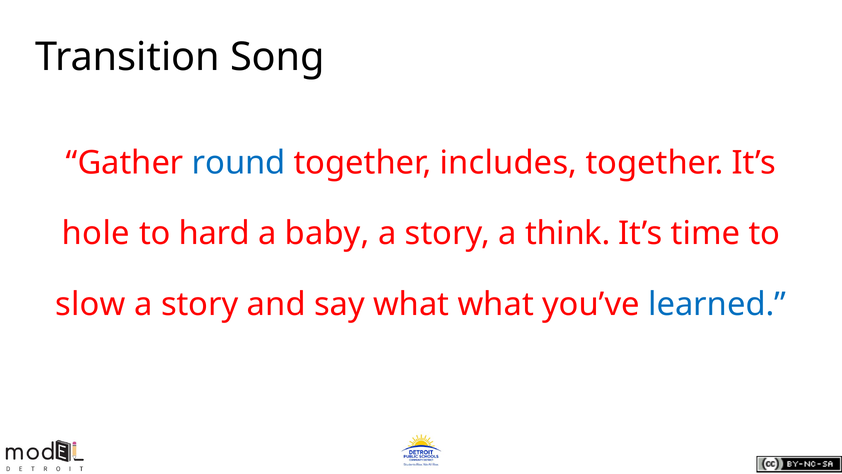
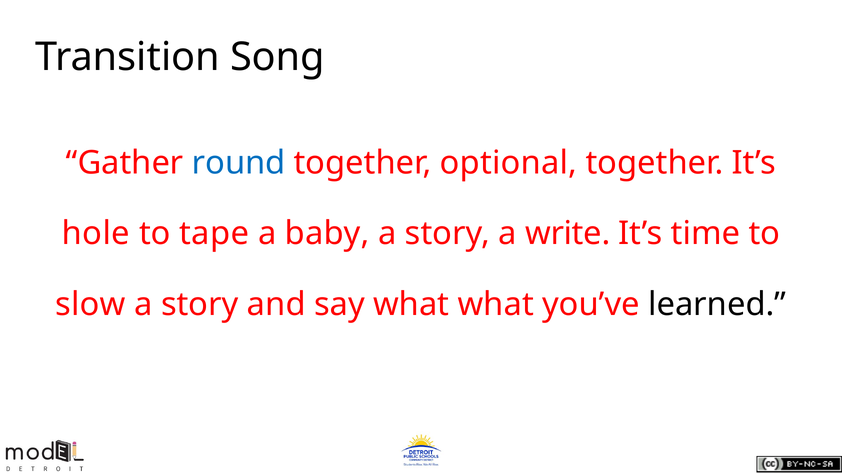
includes: includes -> optional (508, 163)
hard: hard -> tape (214, 233)
think: think -> write (568, 233)
learned colour: blue -> black (717, 304)
